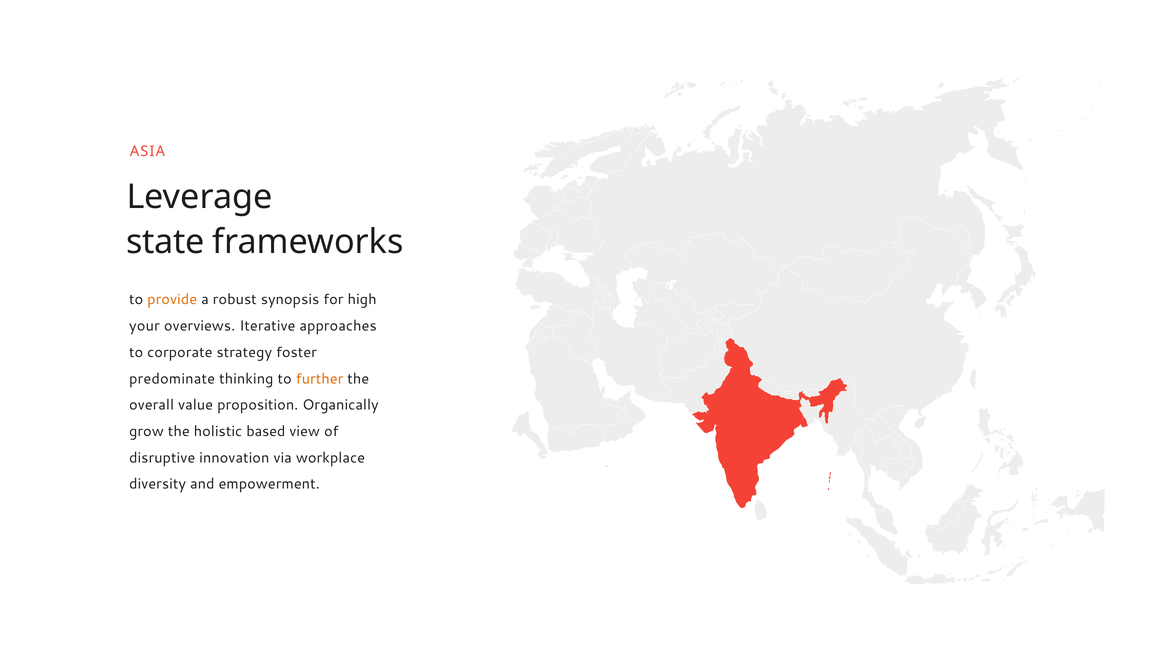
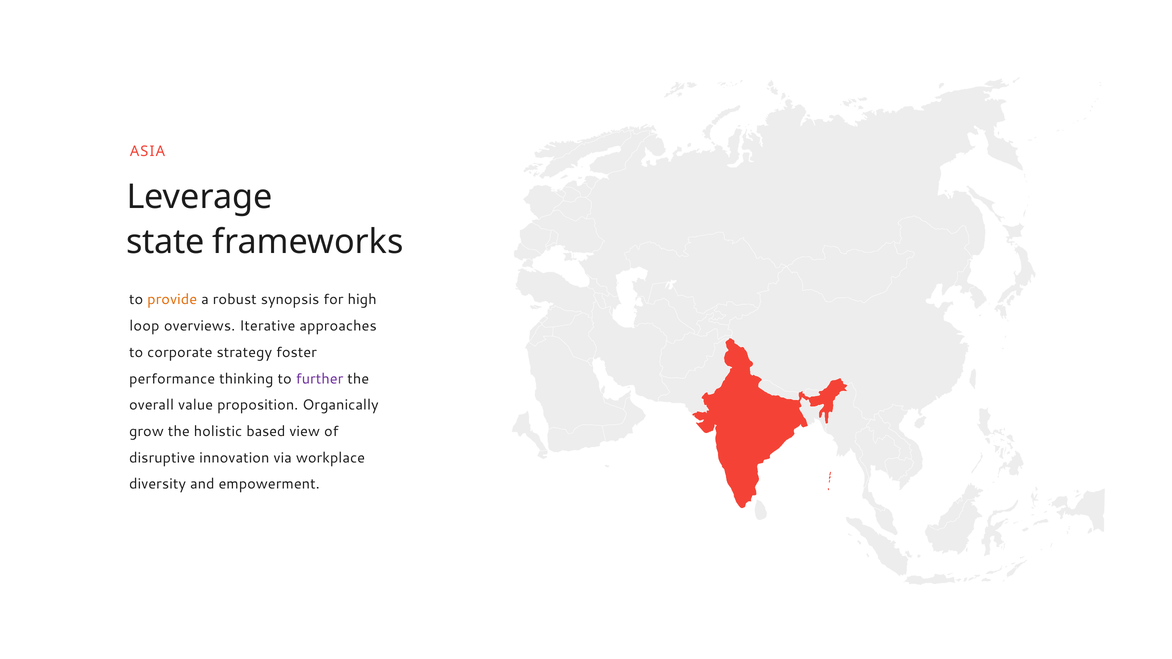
your: your -> loop (144, 326)
predominate: predominate -> performance (172, 379)
further colour: orange -> purple (320, 379)
